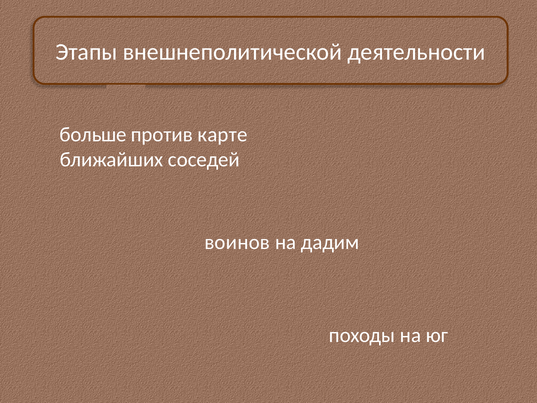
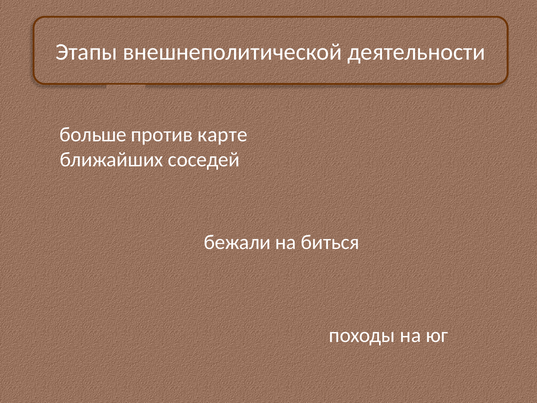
воинов: воинов -> бежали (237, 242)
дадим: дадим -> биться (330, 242)
